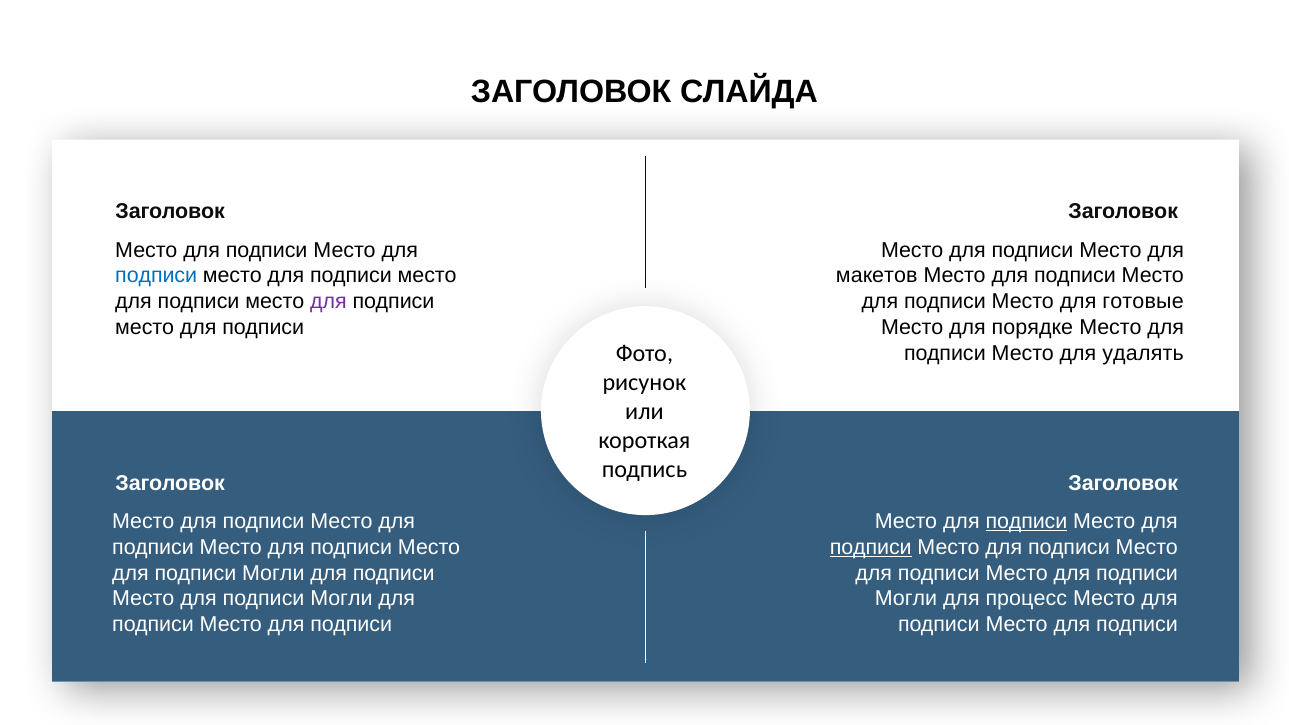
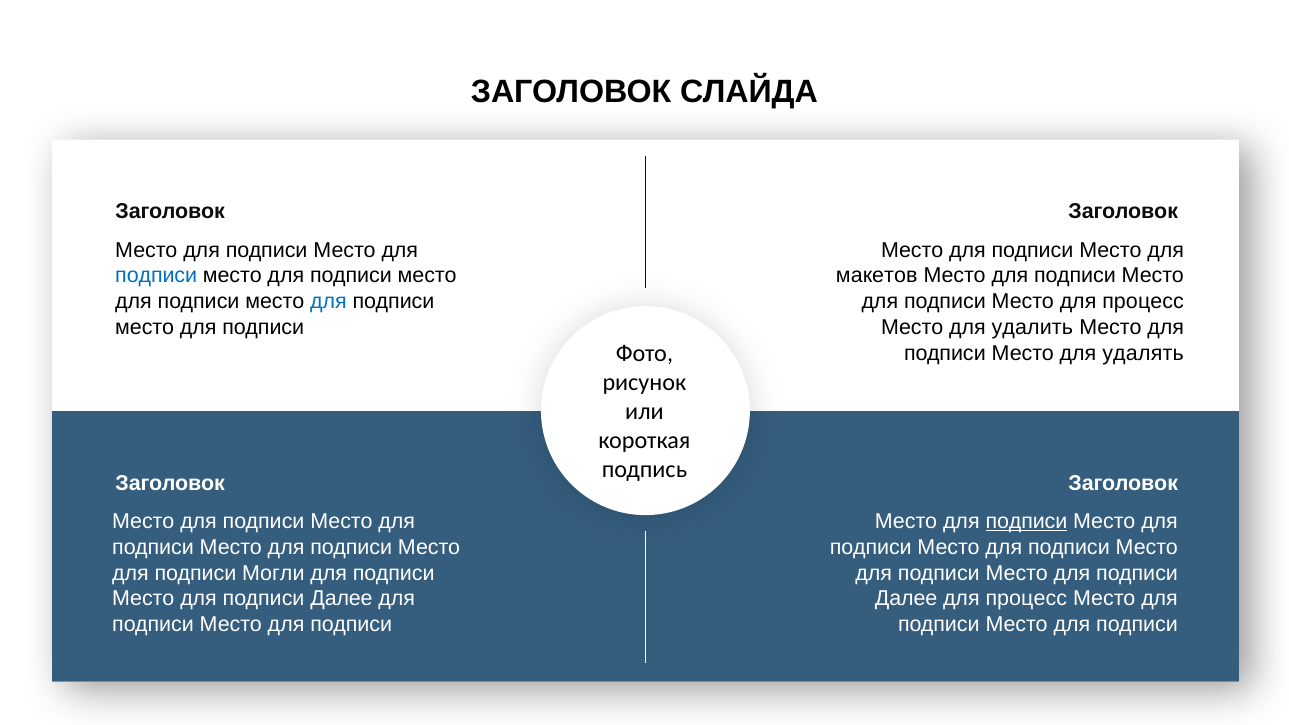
для colour: purple -> blue (328, 302)
Место для готовые: готовые -> процесс (1143, 302)
порядке: порядке -> удалить (1032, 327)
подписи underline: present -> none (871, 547)
Могли: Могли -> Далее (342, 599)
Могли: Могли -> Далее (906, 599)
